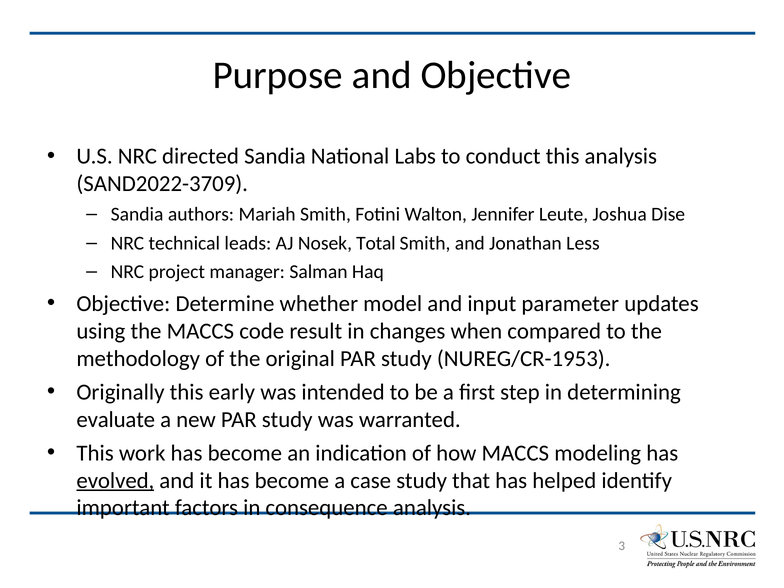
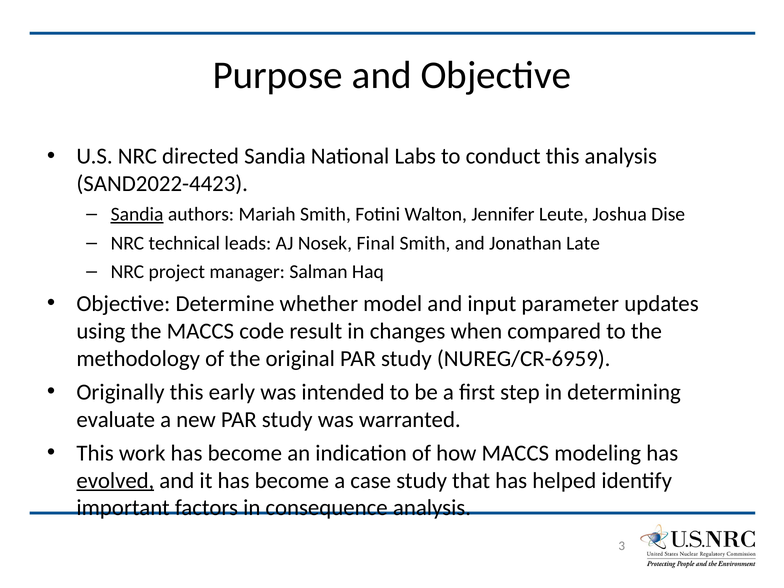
SAND2022-3709: SAND2022-3709 -> SAND2022-4423 (162, 184)
Sandia underline: none -> present (137, 214)
Total: Total -> Final (376, 243)
Less: Less -> Late (583, 243)
NUREG/CR-1953: NUREG/CR-1953 -> NUREG/CR-6959 (524, 359)
